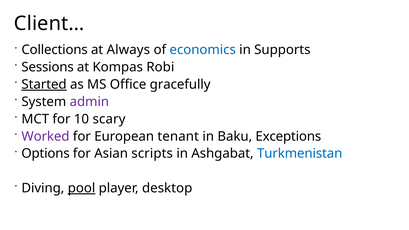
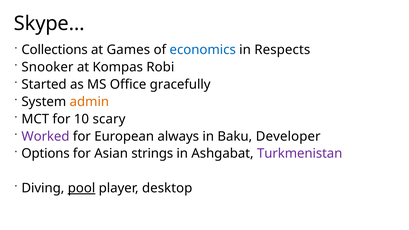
Client…: Client… -> Skype… (49, 23)
Always: Always -> Games (128, 50)
Supports: Supports -> Respects (282, 50)
Sessions: Sessions -> Snooker (47, 67)
Started underline: present -> none (44, 85)
admin colour: purple -> orange (89, 102)
tenant: tenant -> always (178, 136)
Exceptions: Exceptions -> Developer (288, 136)
scripts: scripts -> strings (152, 154)
Turkmenistan colour: blue -> purple (300, 154)
